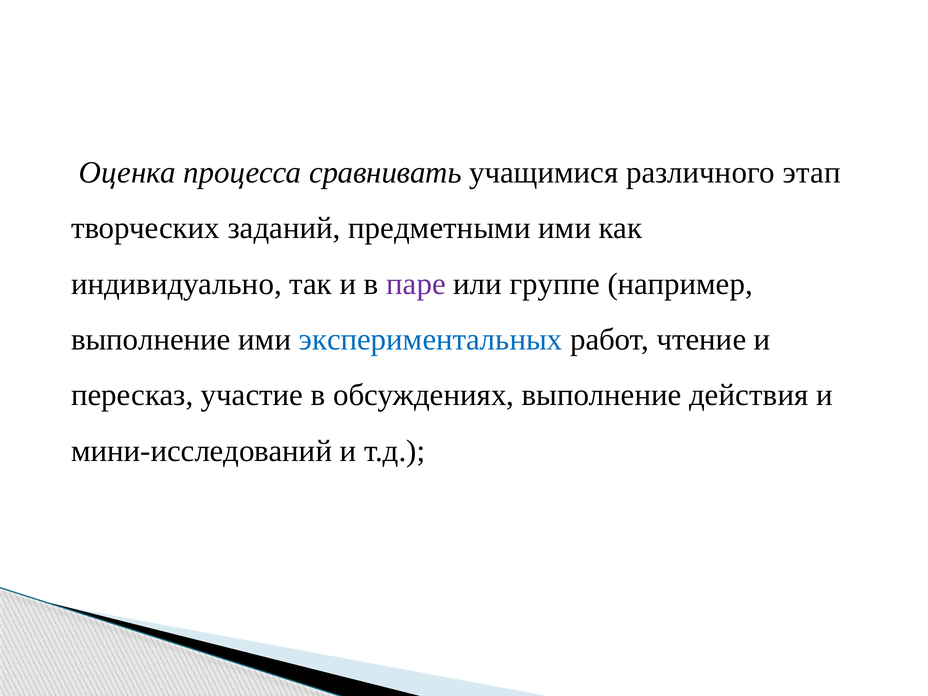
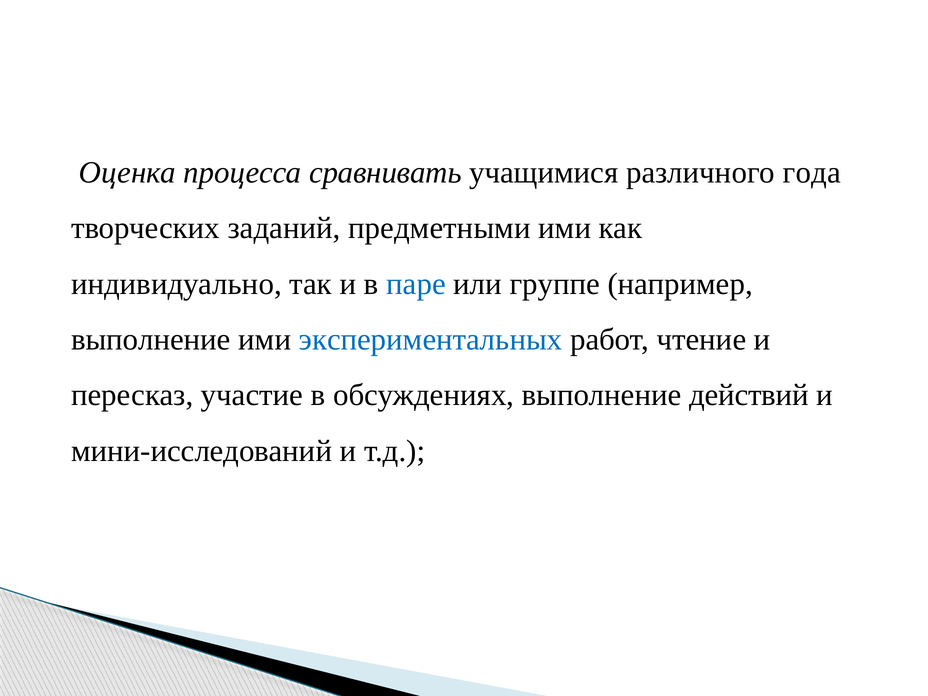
этап: этап -> года (812, 173)
паре colour: purple -> blue (416, 284)
действия: действия -> действий (749, 395)
